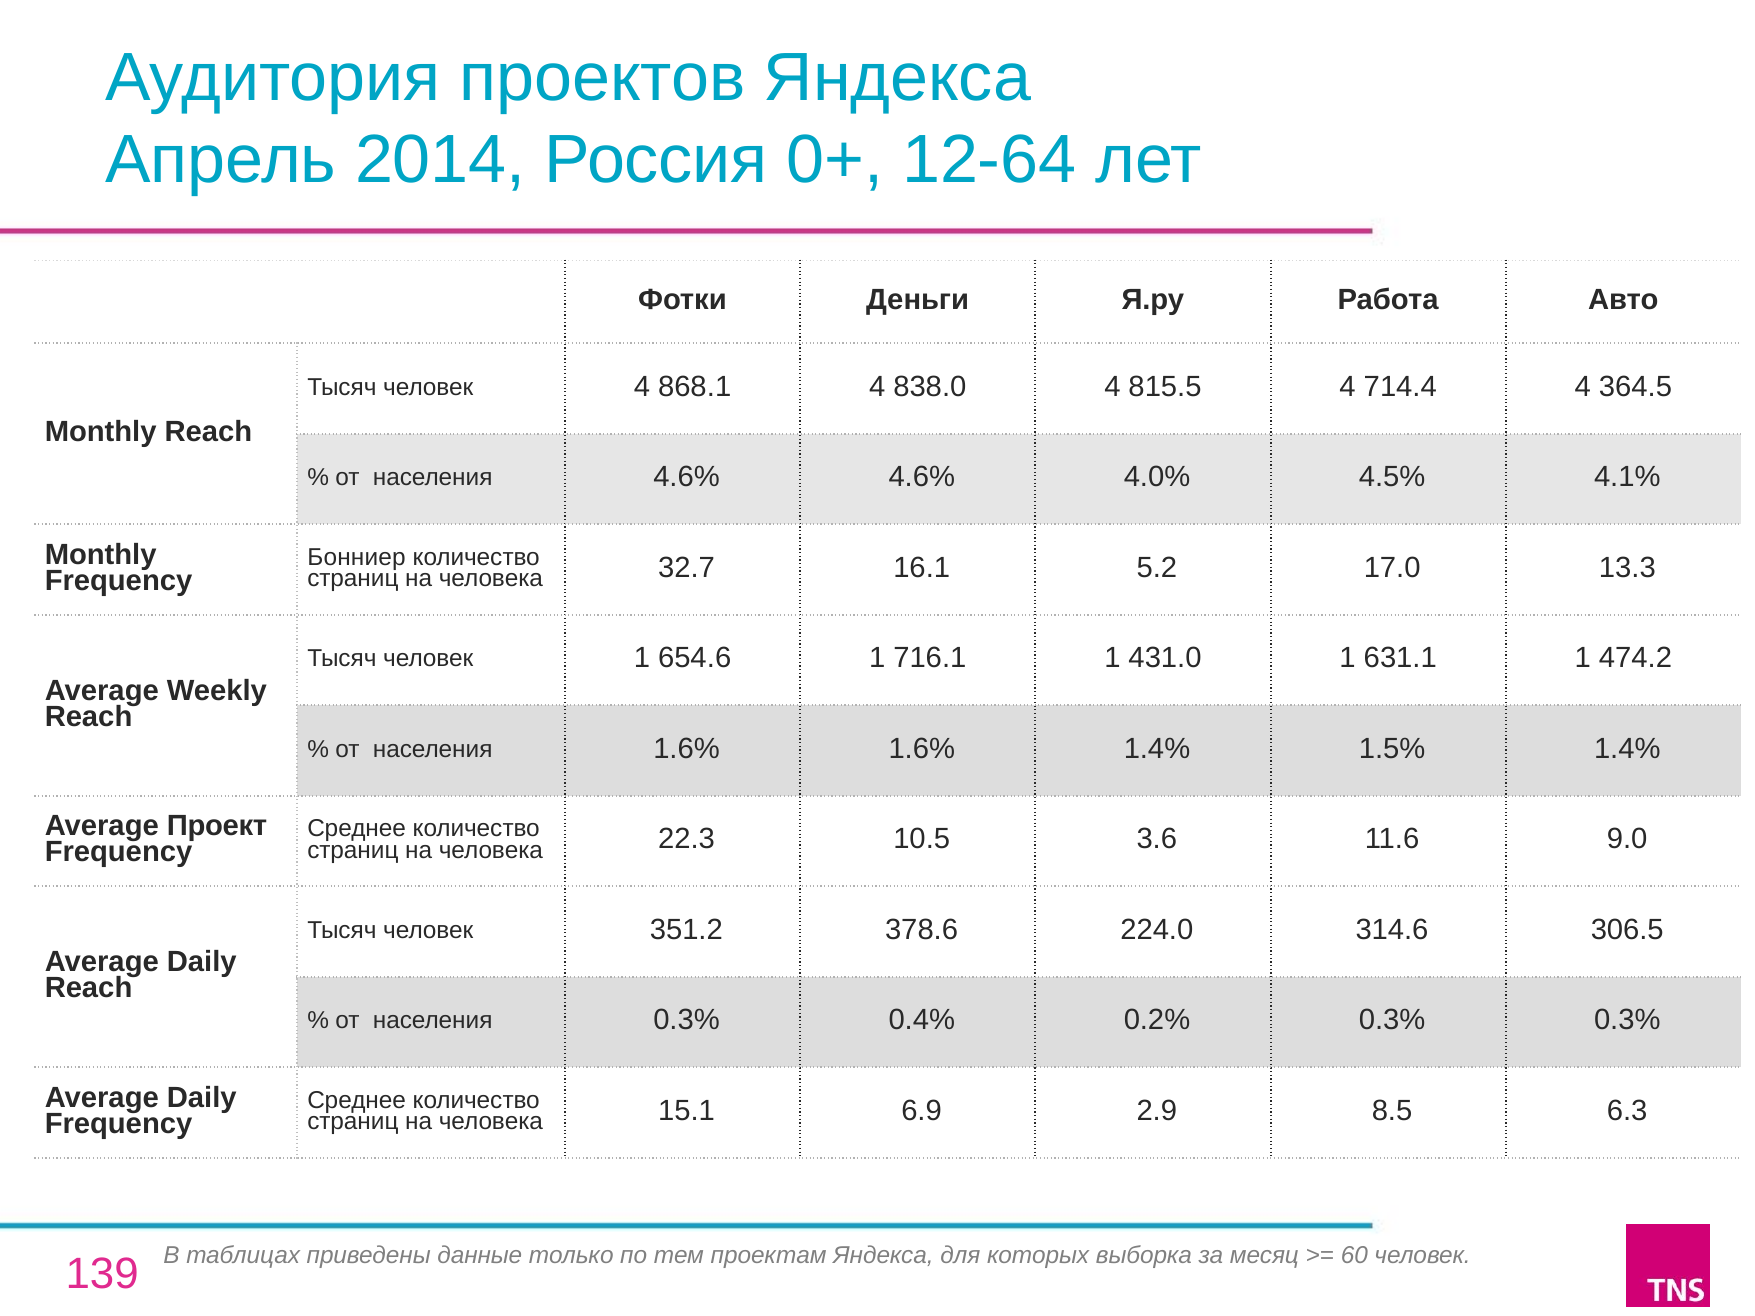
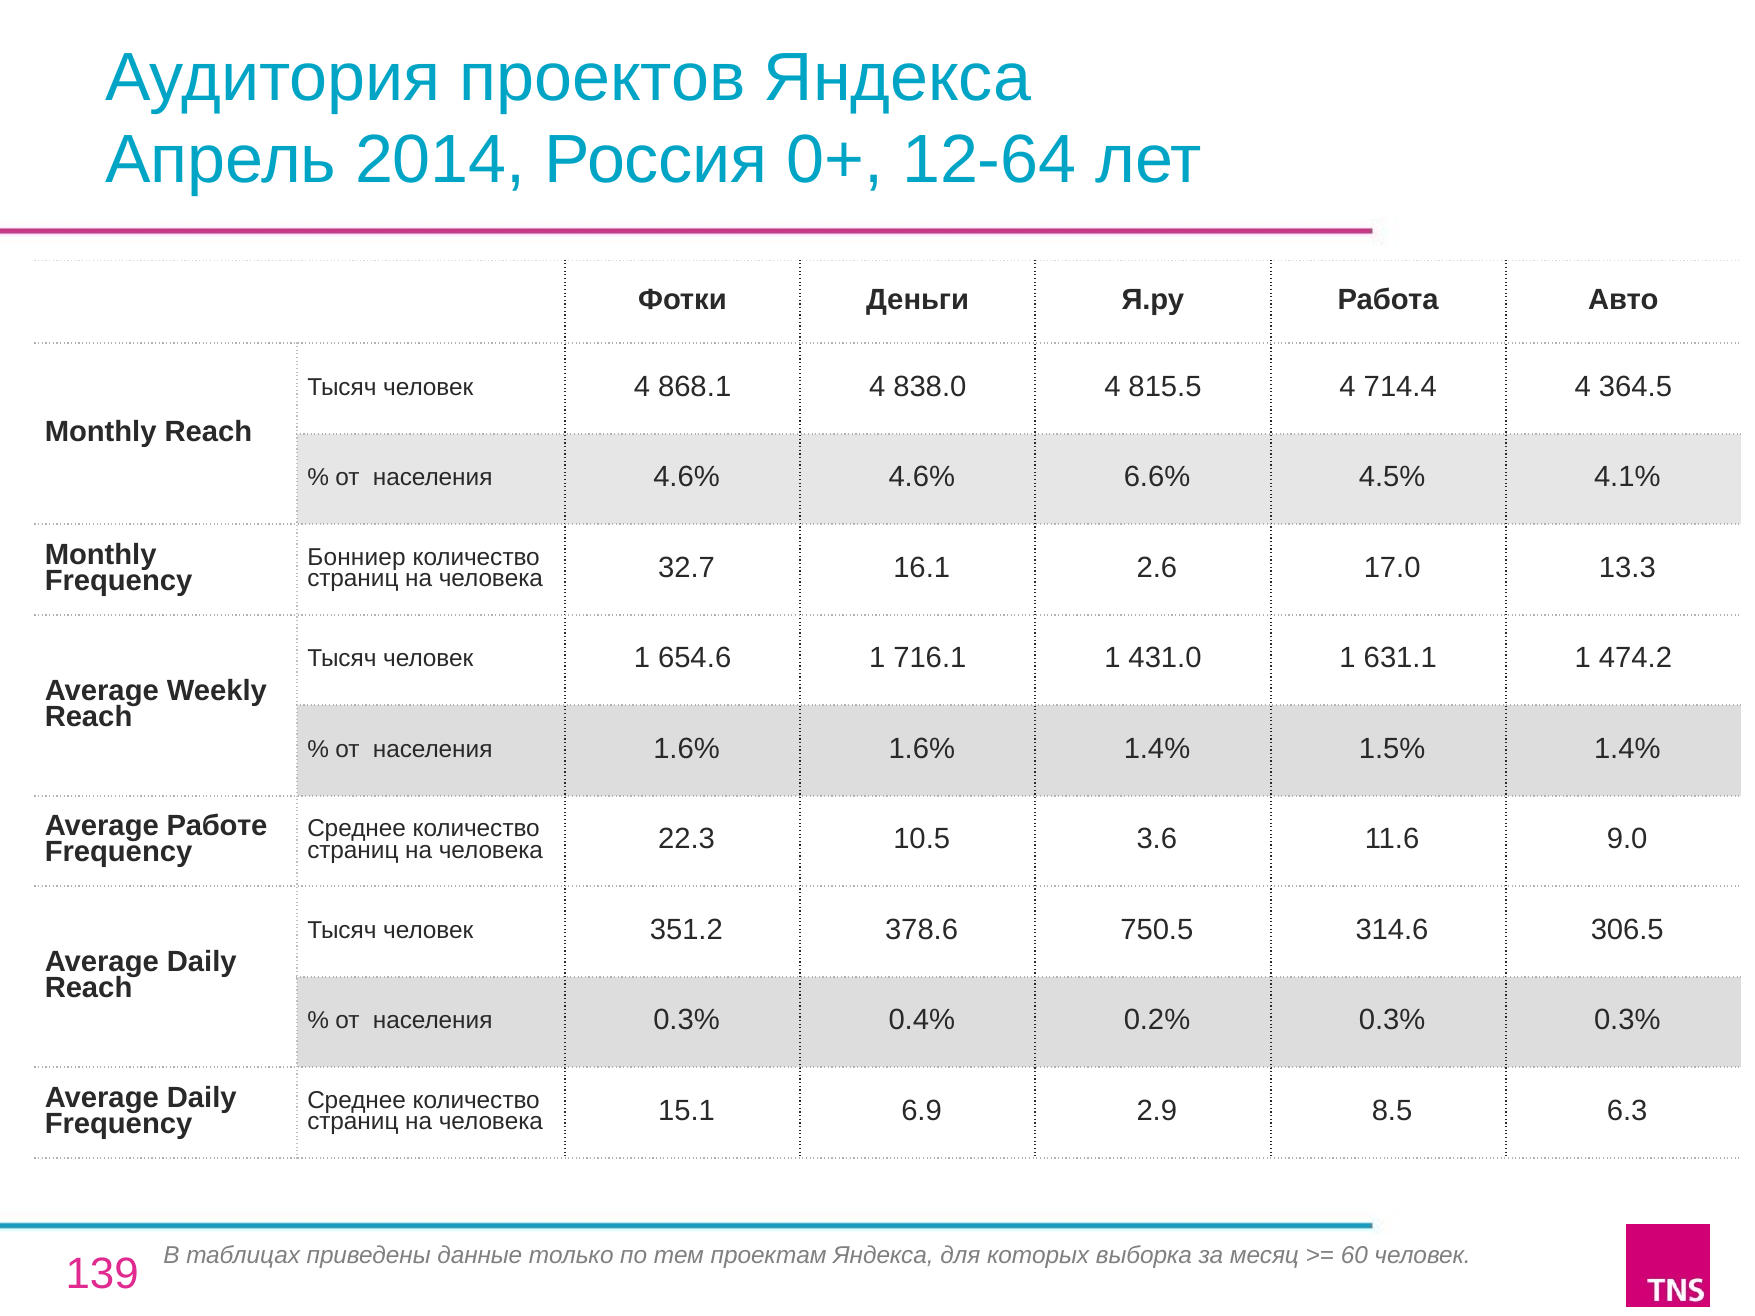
4.0%: 4.0% -> 6.6% (1157, 477)
5.2: 5.2 -> 2.6 (1157, 568)
Проект: Проект -> Работе (217, 826)
224.0: 224.0 -> 750.5 (1157, 930)
